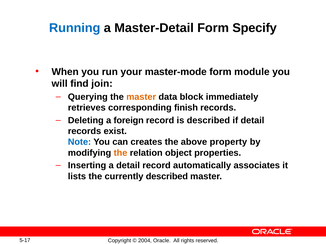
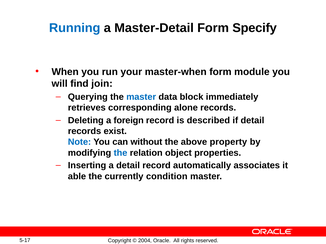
master-mode: master-mode -> master-when (176, 72)
master colour: orange -> blue (141, 97)
finish: finish -> alone (186, 108)
creates: creates -> without (146, 142)
the colour: orange -> blue (121, 153)
lists: lists -> able (77, 177)
currently described: described -> condition (167, 177)
